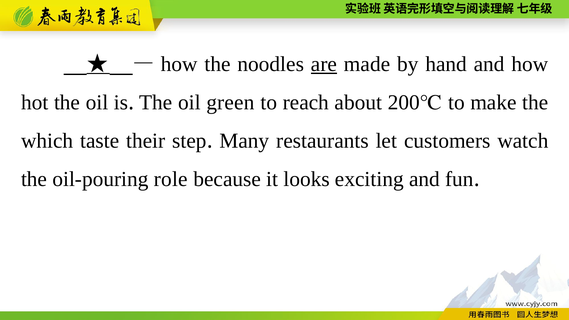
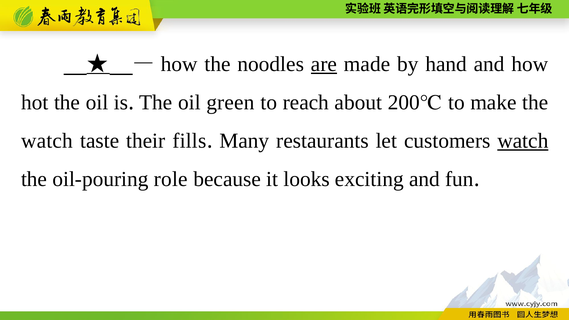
which: which -> watch (47, 141)
step: step -> fills (189, 141)
watch underline: none -> present (523, 141)
